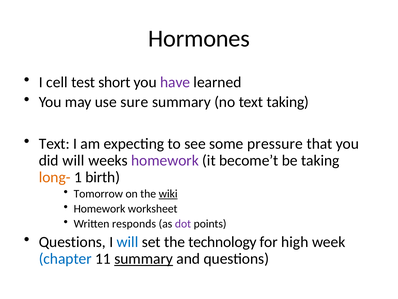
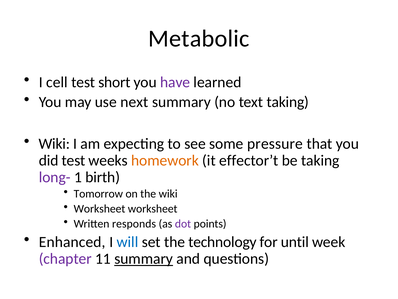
Hormones: Hormones -> Metabolic (199, 39)
sure: sure -> next (134, 102)
Text: Text -> Wiki (54, 144)
did will: will -> test (74, 160)
homework colour: purple -> orange (165, 160)
become’t: become’t -> effector’t (249, 160)
long- colour: orange -> purple (55, 177)
wiki underline: present -> none (168, 194)
Homework: Homework -> Worksheet (99, 208)
Questions: Questions -> Enhanced (72, 242)
high: high -> until (295, 242)
chapter colour: blue -> purple (65, 258)
